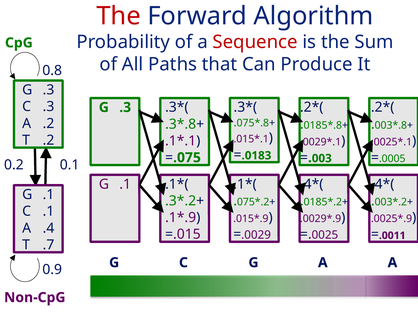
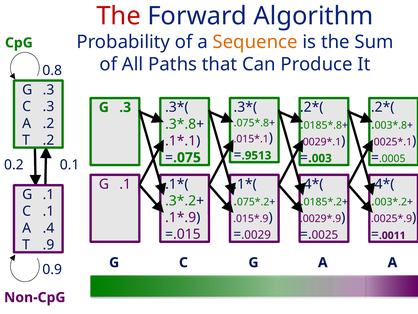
Sequence colour: red -> orange (255, 42)
.0183: .0183 -> .9513 (256, 155)
.7: .7 -> .9 (48, 244)
